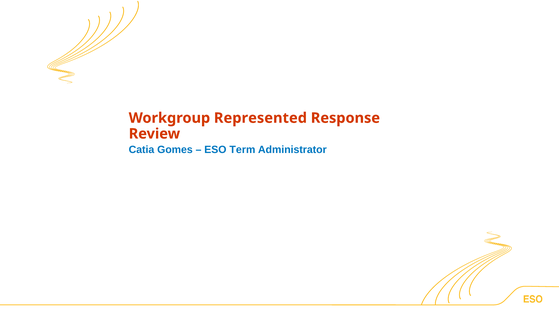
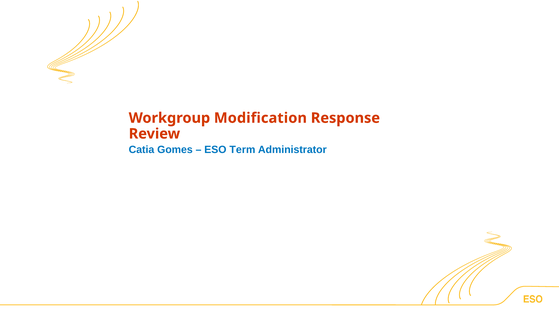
Represented: Represented -> Modification (260, 118)
